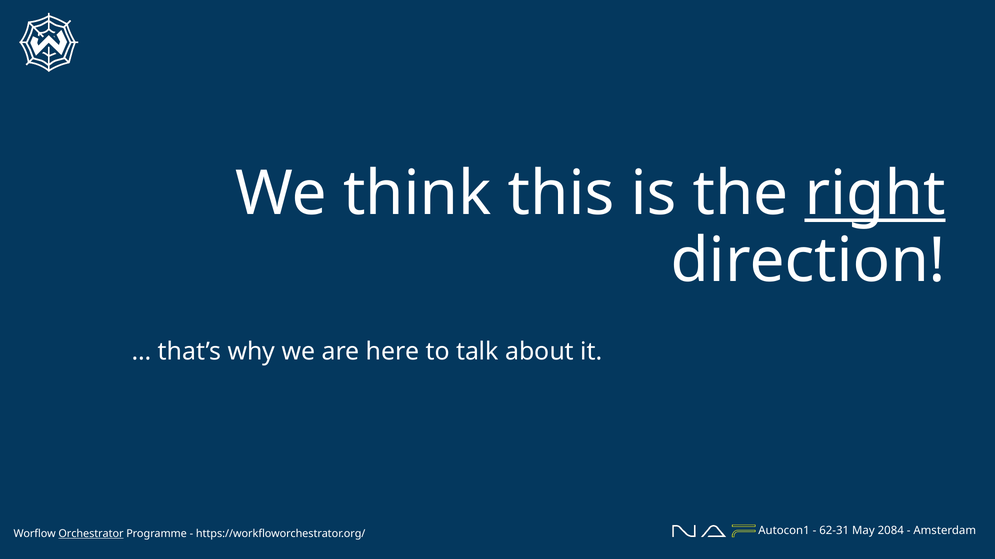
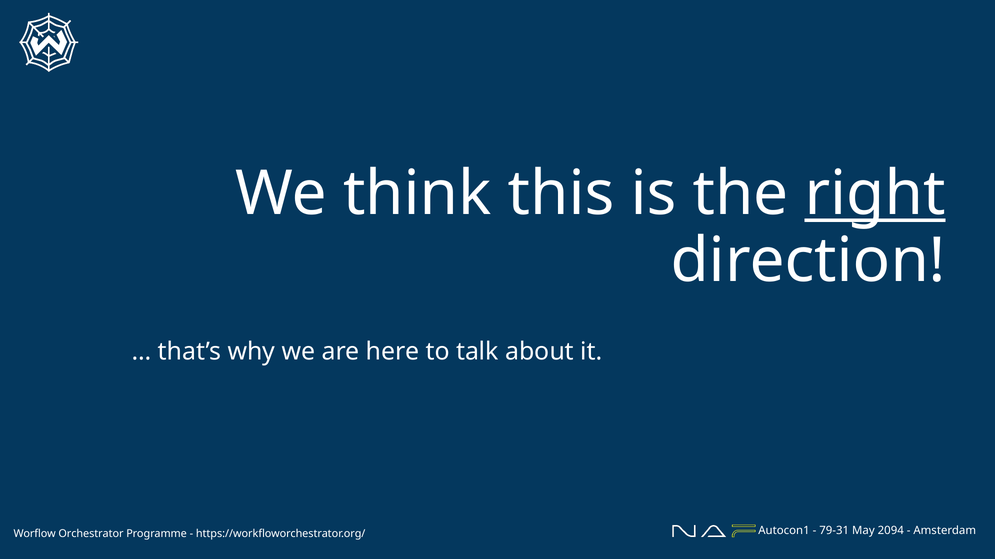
62-31: 62-31 -> 79-31 (834, 531)
2084: 2084 -> 2094 (891, 531)
Orchestrator underline: present -> none (91, 534)
